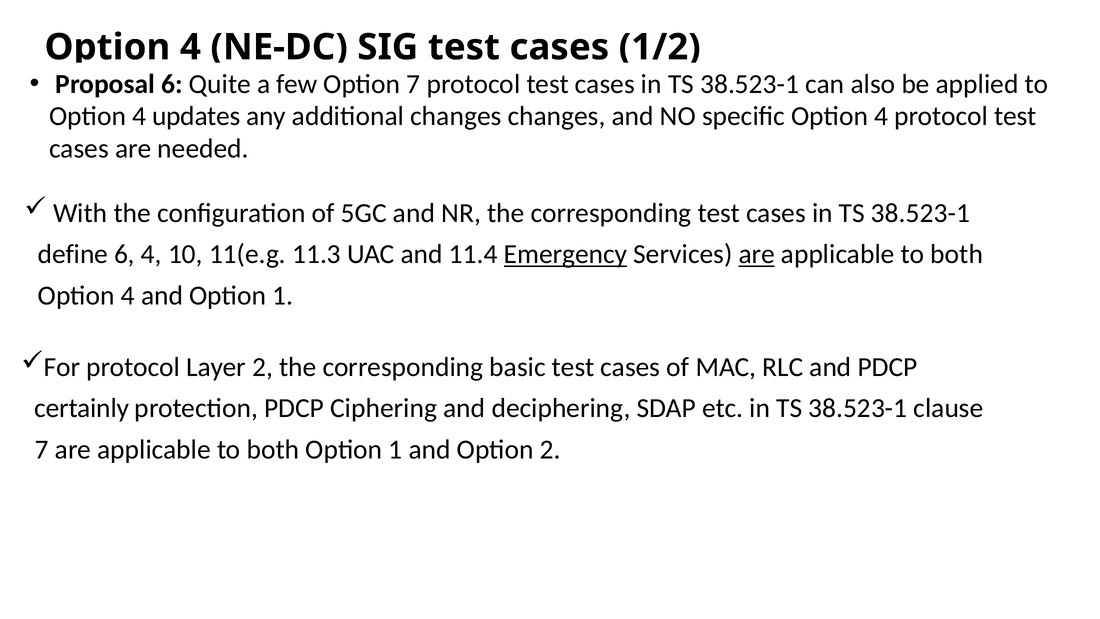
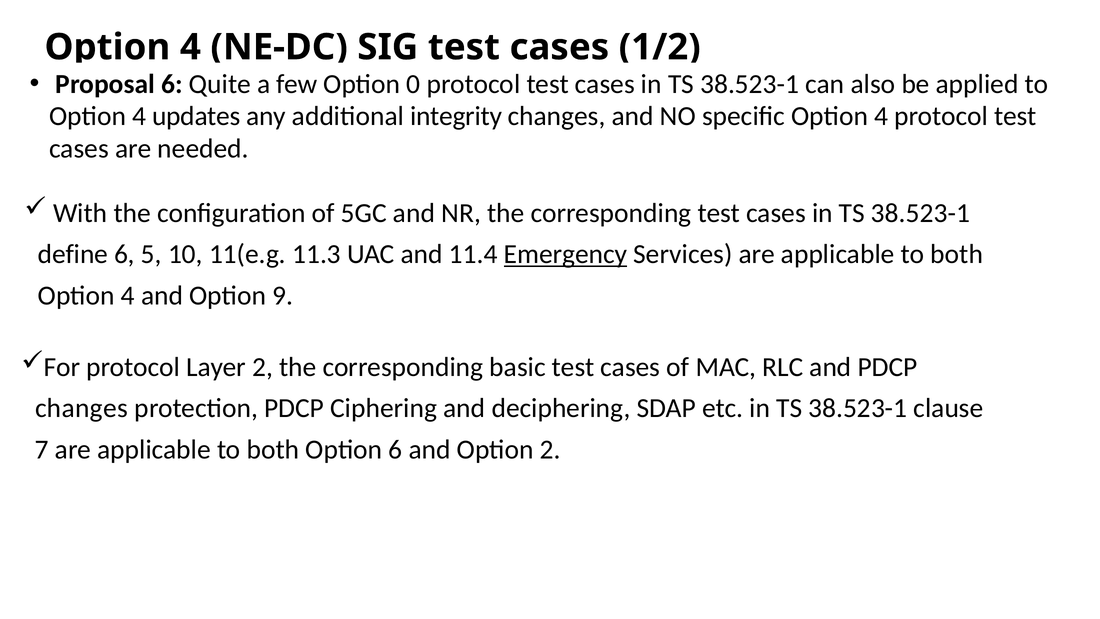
Option 7: 7 -> 0 (413, 84)
additional changes: changes -> integrity (456, 116)
6 4: 4 -> 5 (151, 254)
are underline: present -> none (757, 254)
and Option 1: 1 -> 9 (283, 296)
certainly: certainly -> changes (81, 408)
both Option 1: 1 -> 6 (395, 449)
